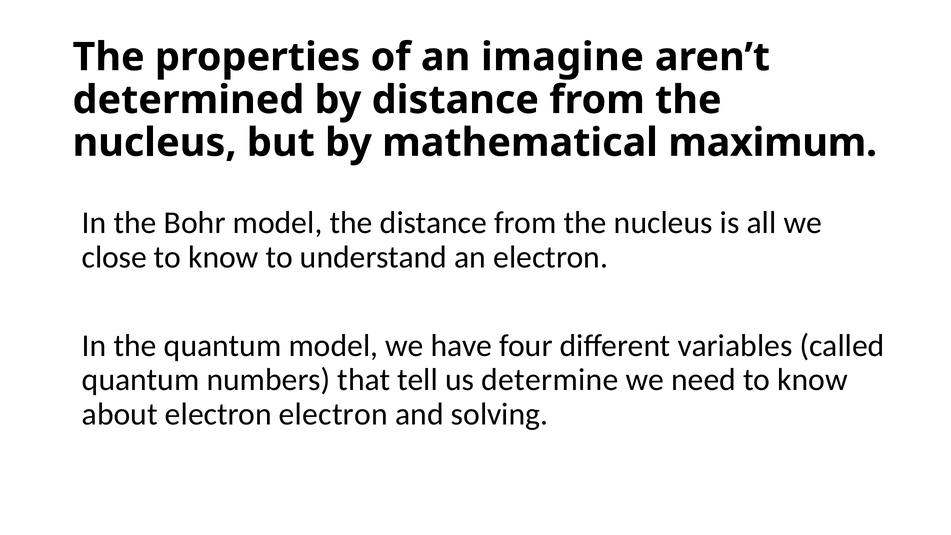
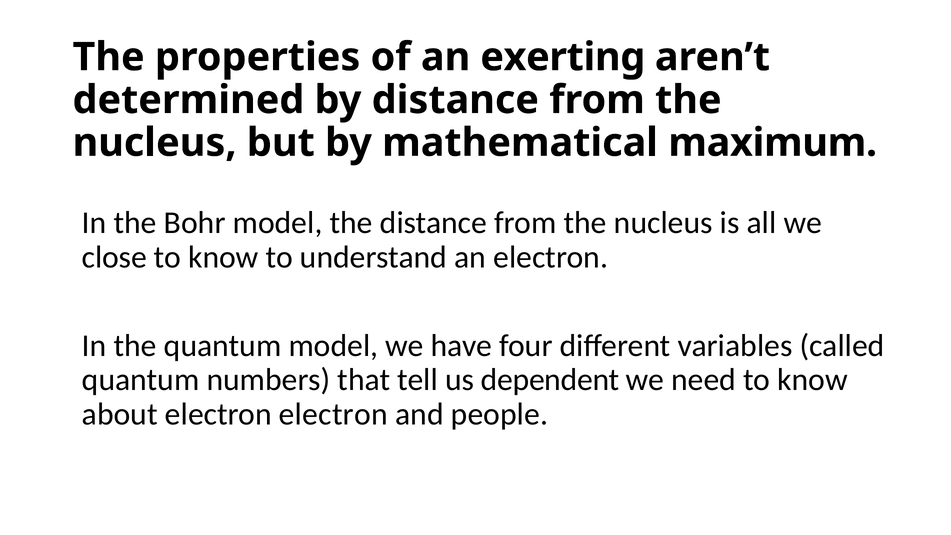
imagine: imagine -> exerting (563, 57)
determine: determine -> dependent (550, 380)
solving: solving -> people (500, 414)
